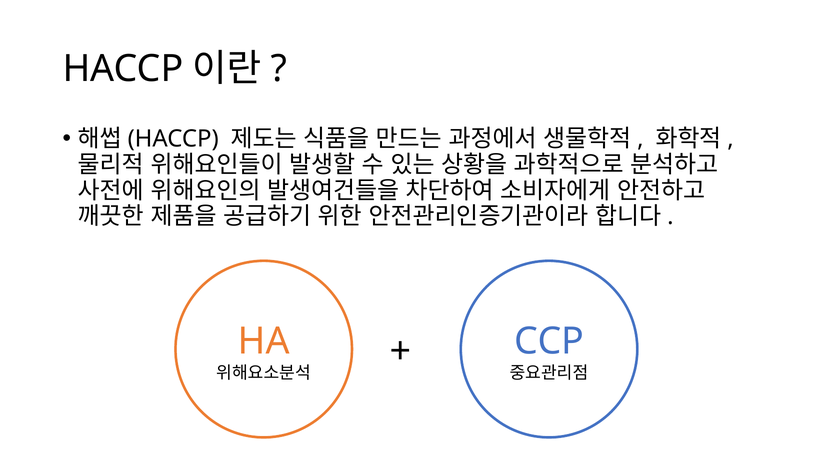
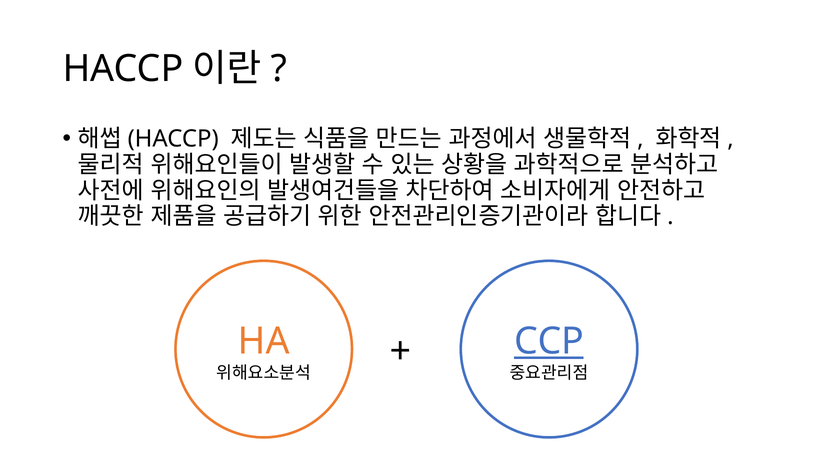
CCP underline: none -> present (549, 341)
